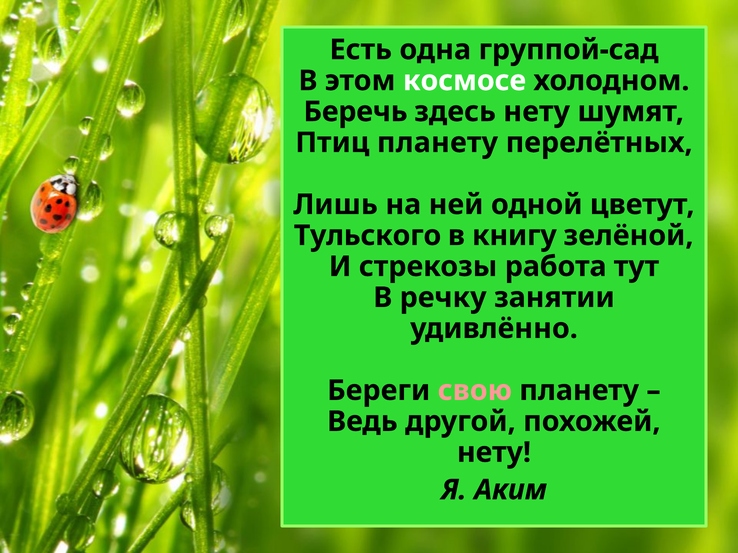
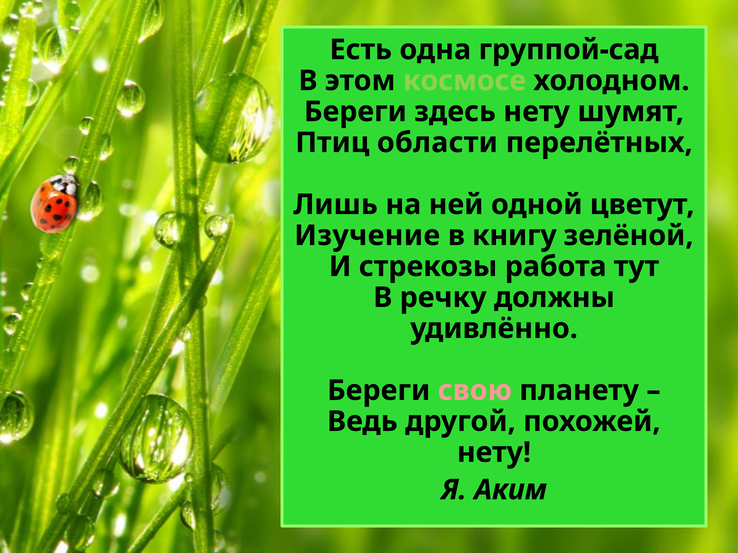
космосе colour: white -> light green (465, 81)
Беречь: Беречь -> Береги (355, 112)
Птиц планету: планету -> области (437, 143)
Тульского: Тульского -> Изучение (367, 236)
занятии: занятии -> должны (554, 298)
